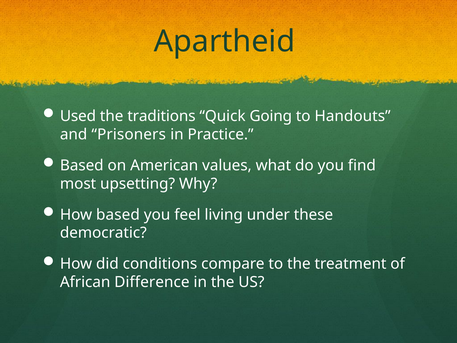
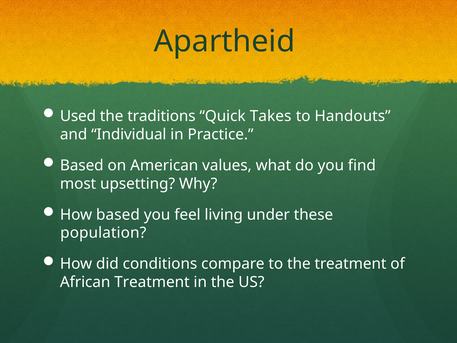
Going: Going -> Takes (271, 116)
Prisoners: Prisoners -> Individual (129, 134)
democratic: democratic -> population (103, 233)
African Difference: Difference -> Treatment (152, 282)
